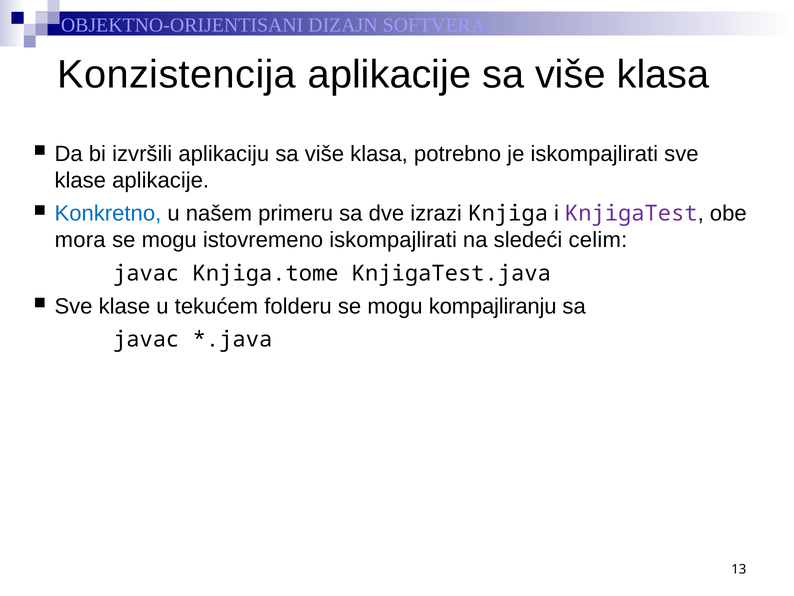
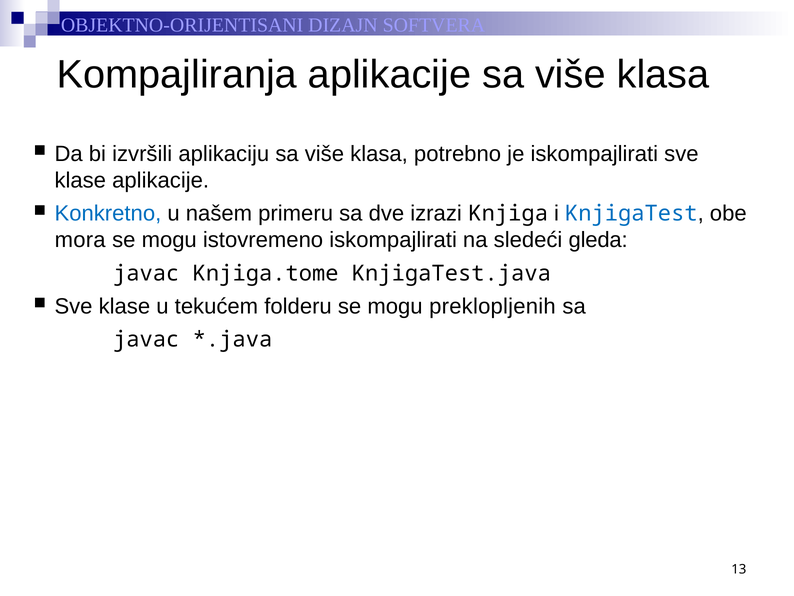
Konzistencija: Konzistencija -> Kompajliranja (177, 75)
KnjigaTest colour: purple -> blue (631, 213)
celim: celim -> gleda (598, 240)
kompajliranju: kompajliranju -> preklopljenih (492, 306)
